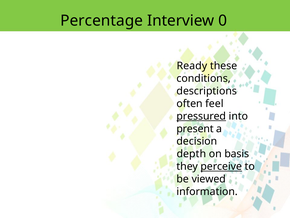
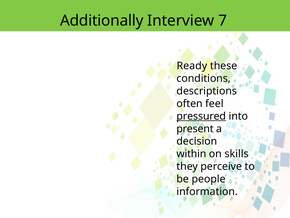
Percentage: Percentage -> Additionally (102, 21)
0: 0 -> 7 (223, 21)
depth: depth -> within (191, 154)
basis: basis -> skills (237, 154)
perceive underline: present -> none (221, 166)
viewed: viewed -> people (209, 179)
